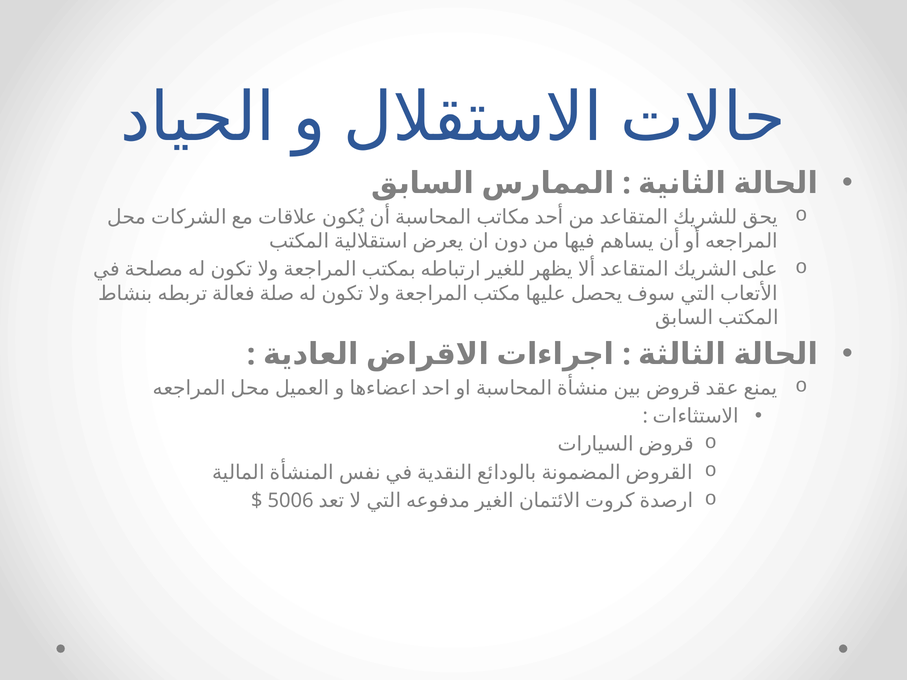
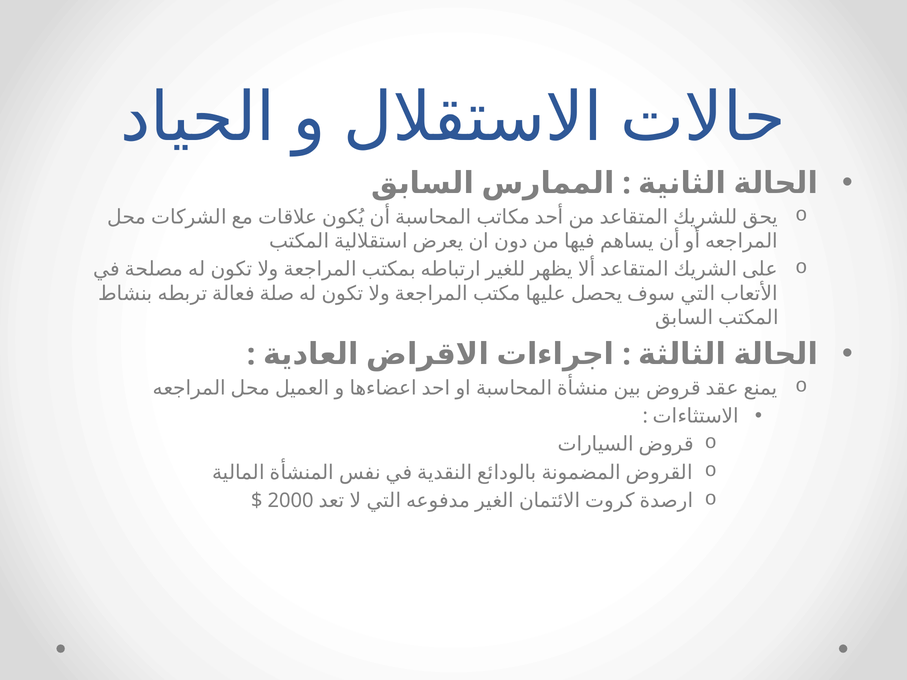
5006: 5006 -> 2000 (291, 501)
